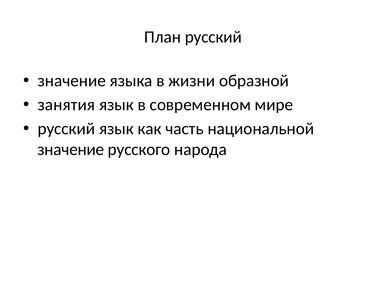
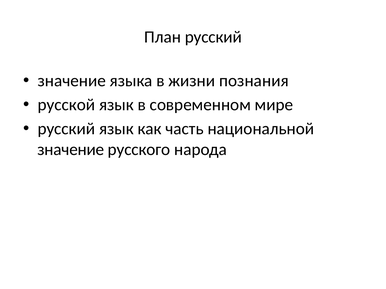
образной: образной -> познания (254, 81)
занятия: занятия -> русской (66, 105)
